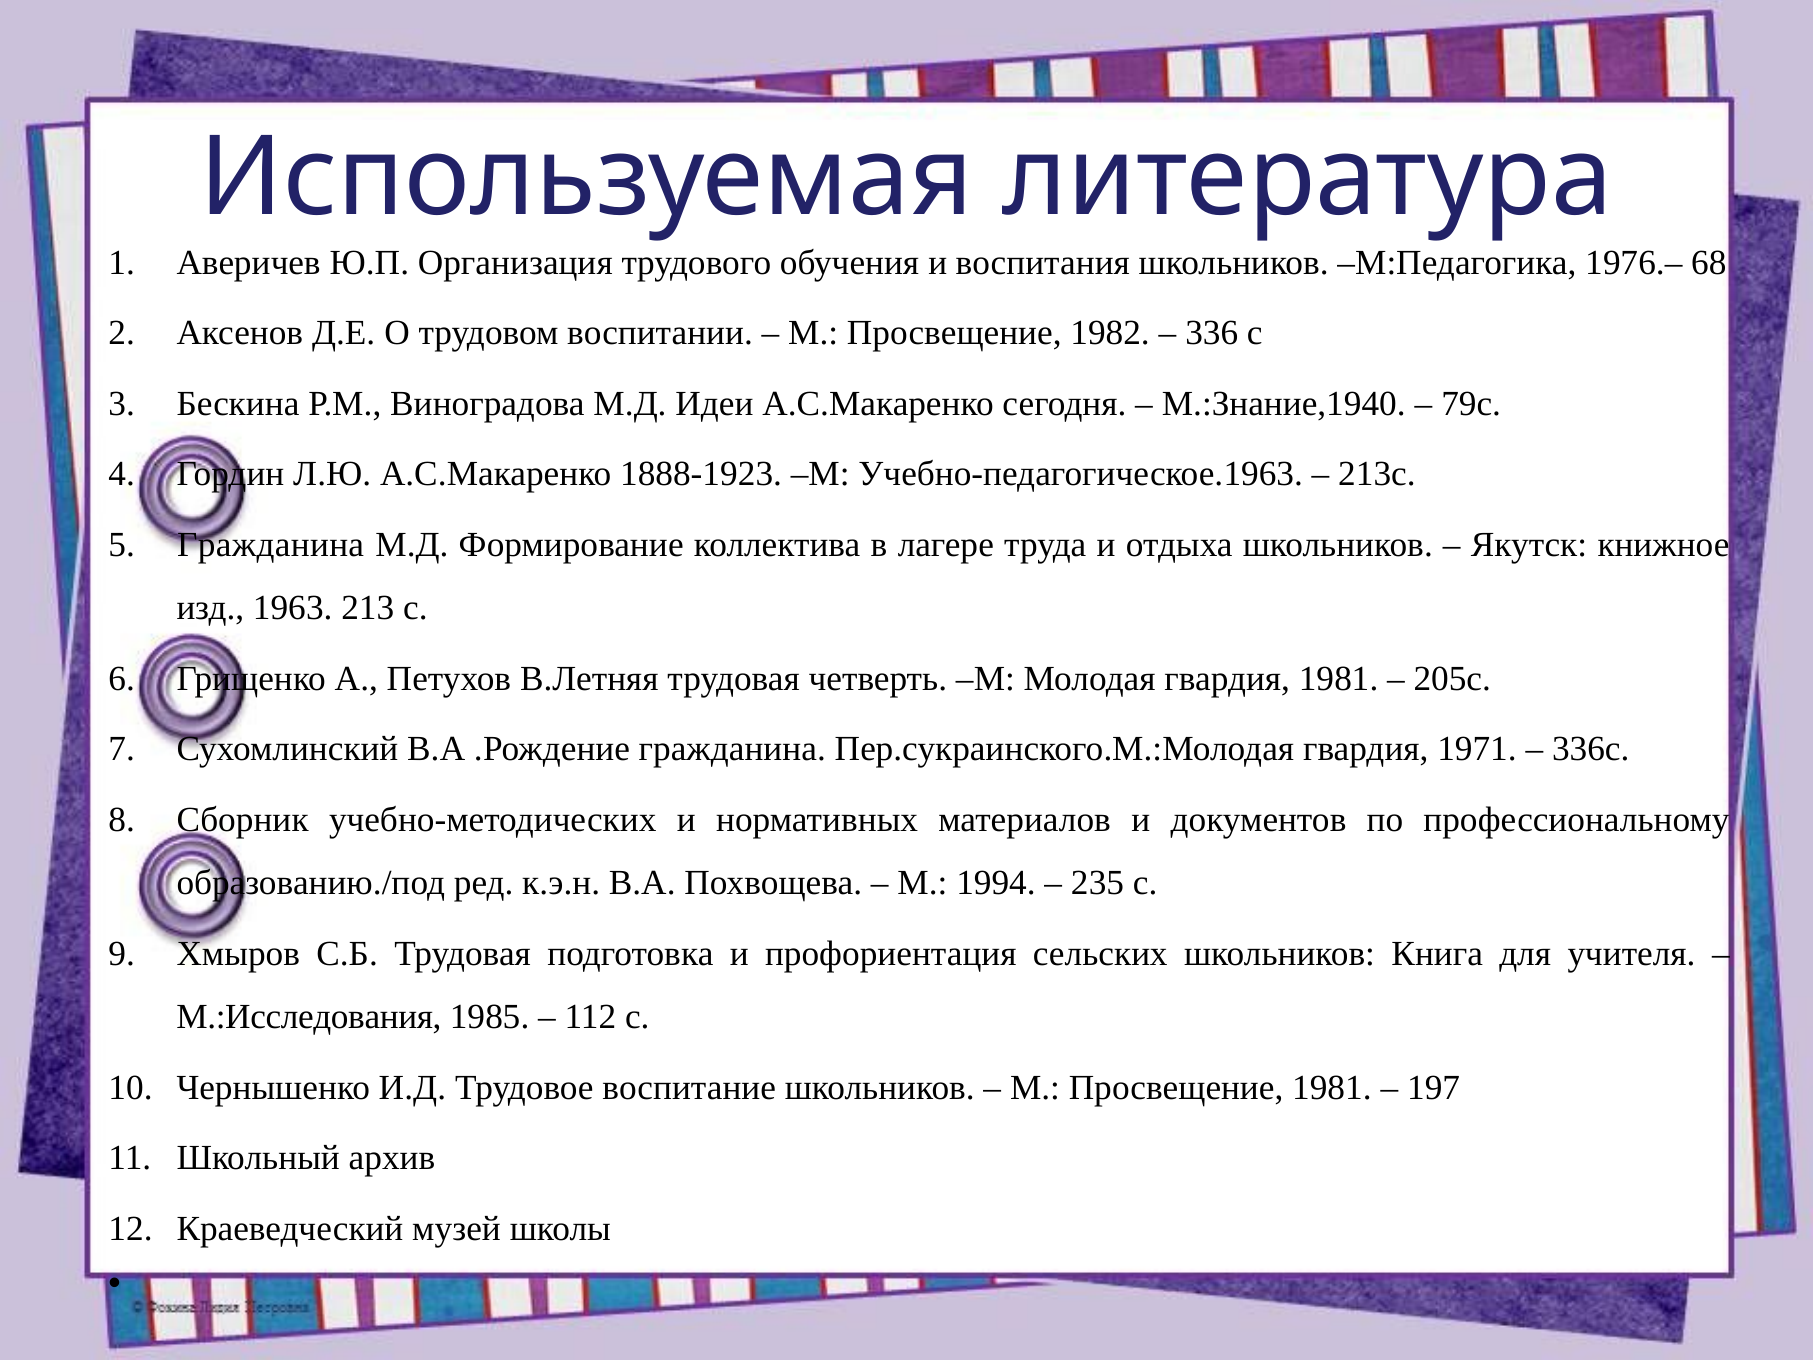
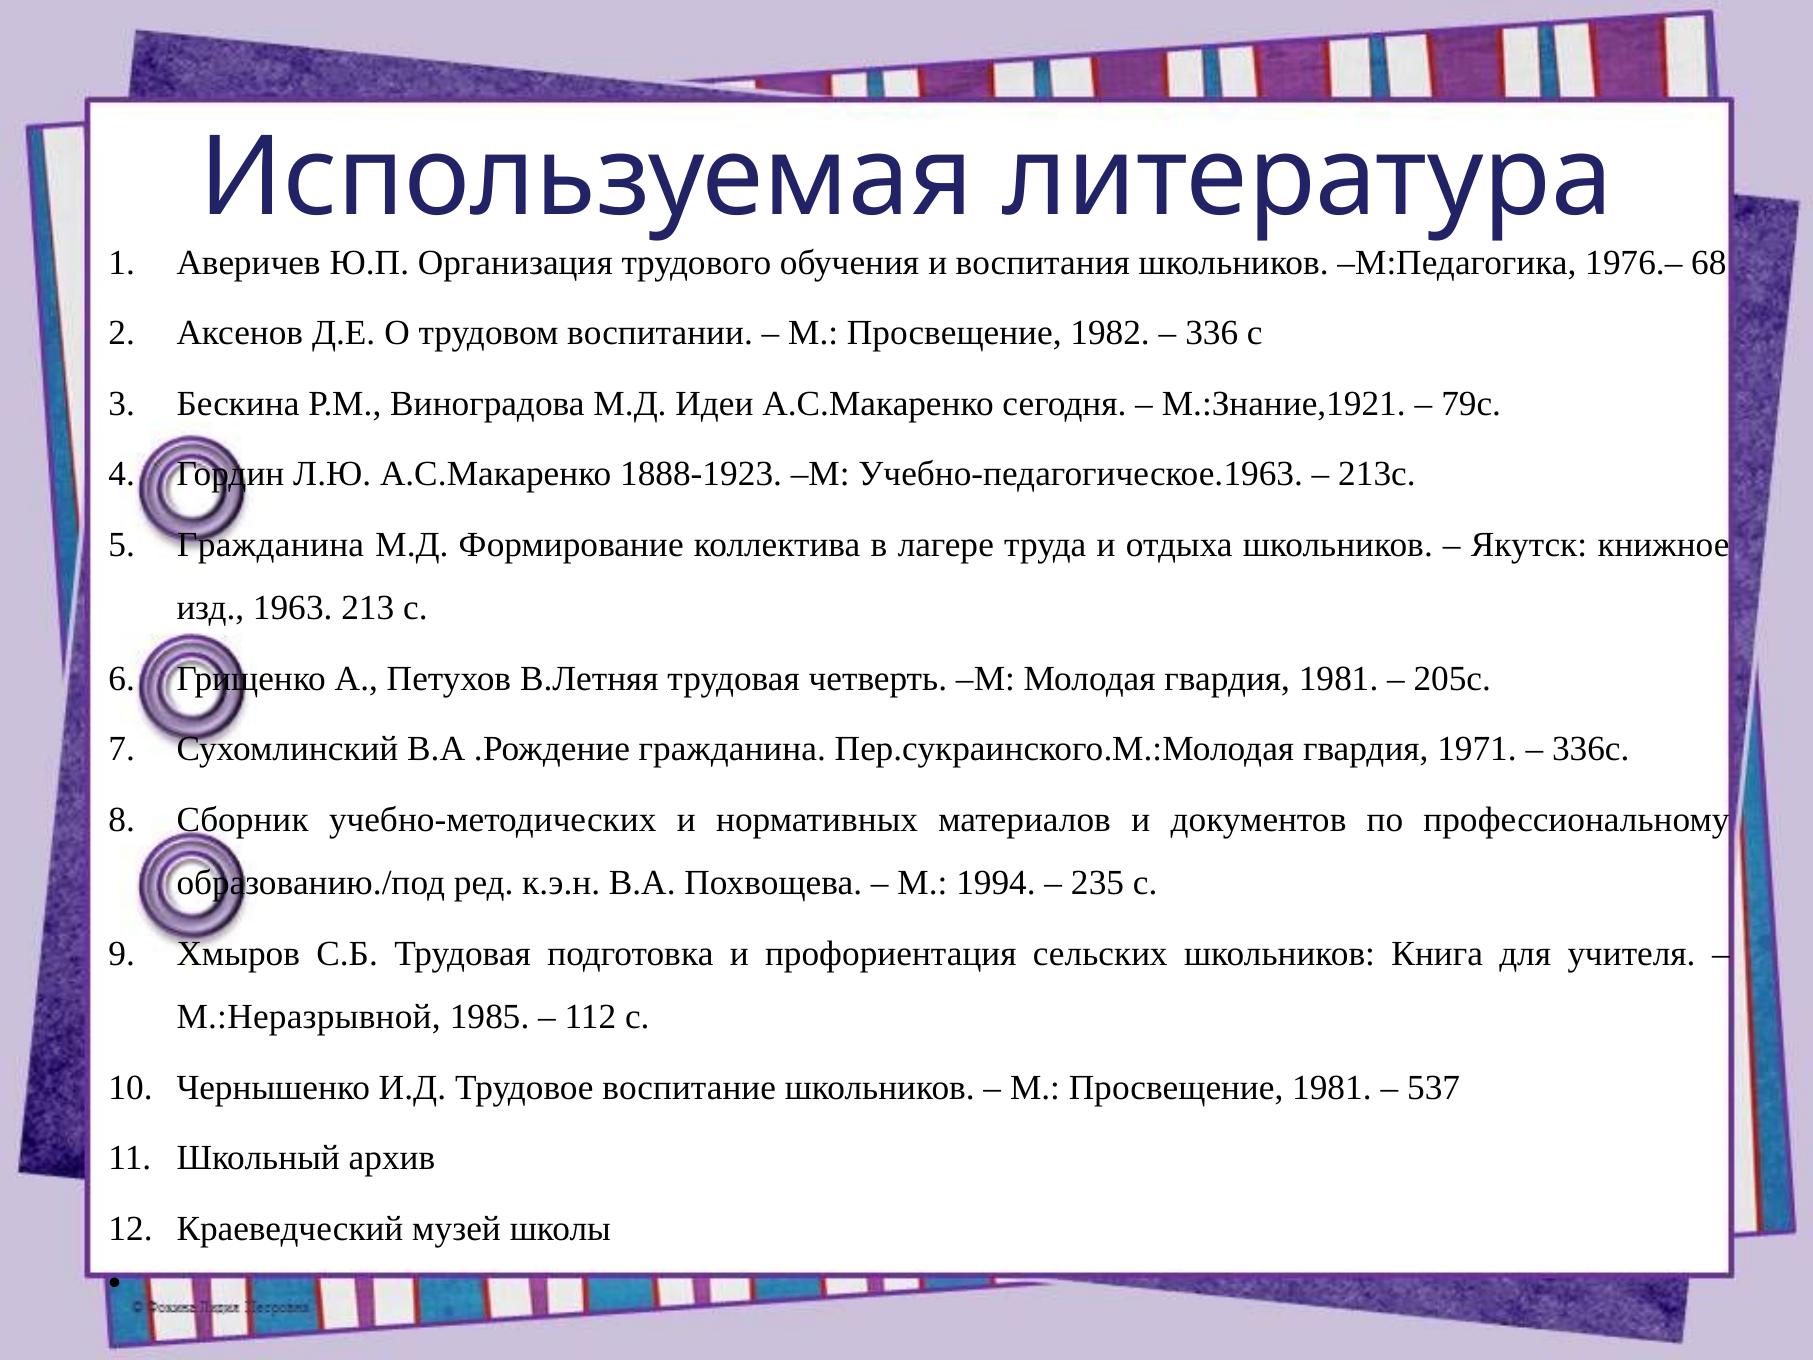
М.:Знание,1940: М.:Знание,1940 -> М.:Знание,1921 (1284, 403)
М.:Исследования: М.:Исследования -> М.:Неразрывной (309, 1017)
197: 197 -> 537 (1434, 1087)
